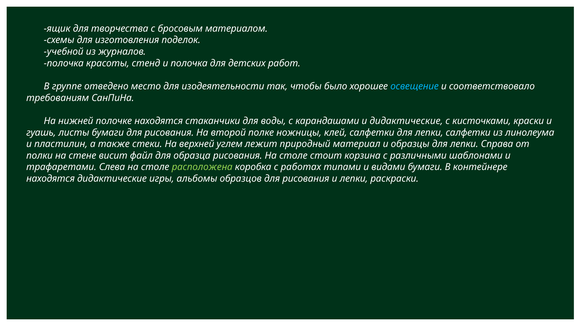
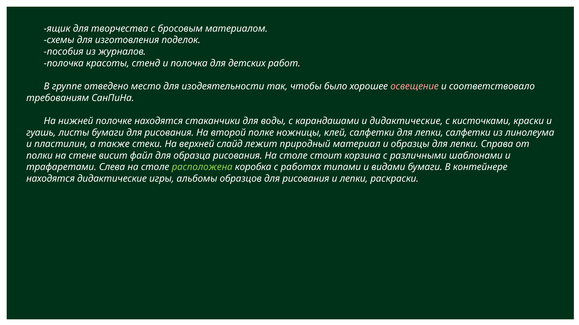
учебной: учебной -> пособия (64, 52)
освещение colour: light blue -> pink (415, 86)
углем: углем -> слайд (230, 144)
